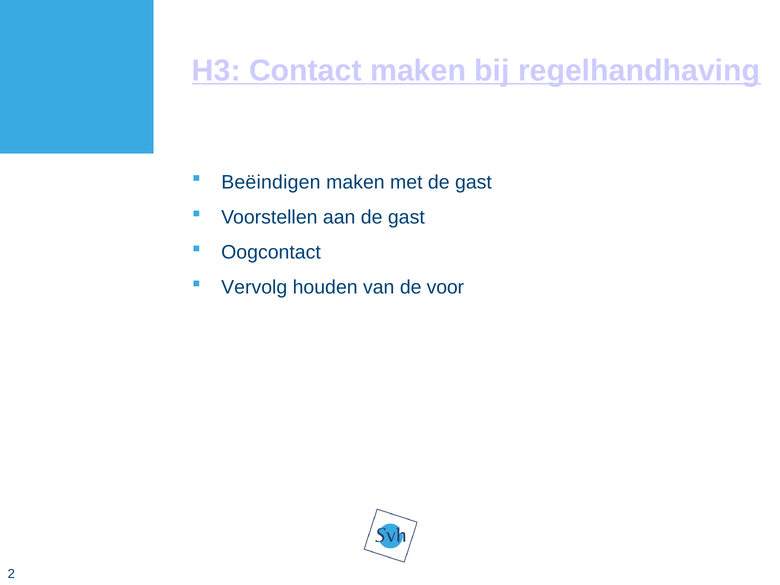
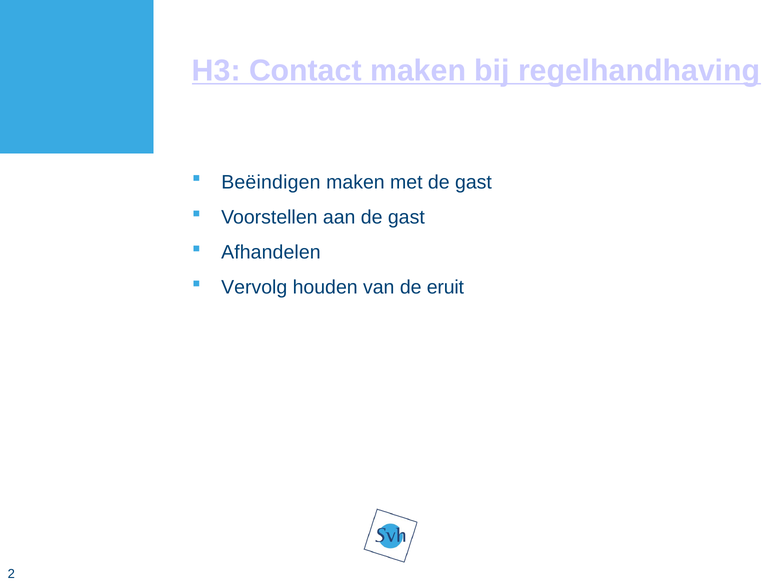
Oogcontact: Oogcontact -> Afhandelen (271, 252)
voor: voor -> eruit (445, 288)
